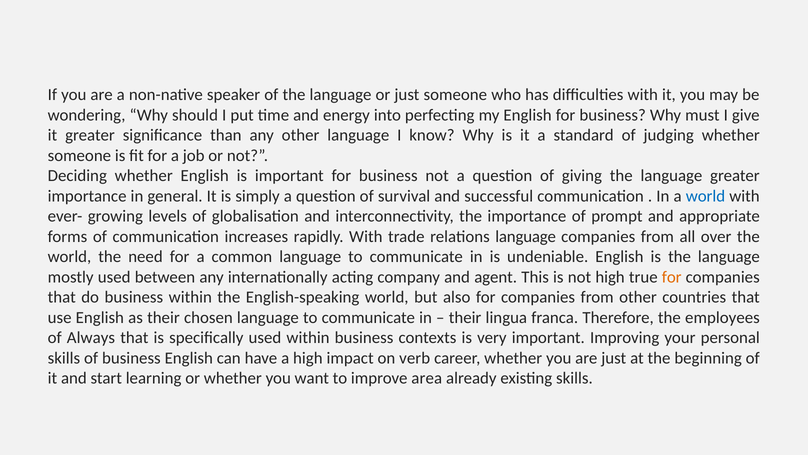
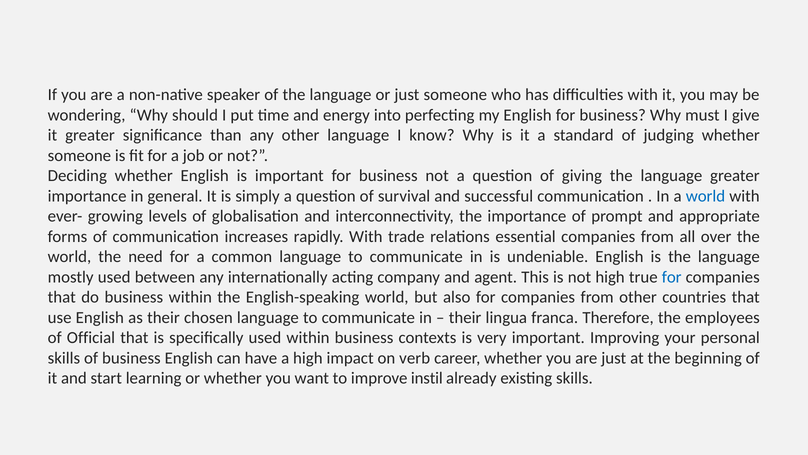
relations language: language -> essential (526, 236)
for colour: orange -> blue (672, 277)
Always: Always -> Official (91, 337)
area: area -> instil (427, 378)
